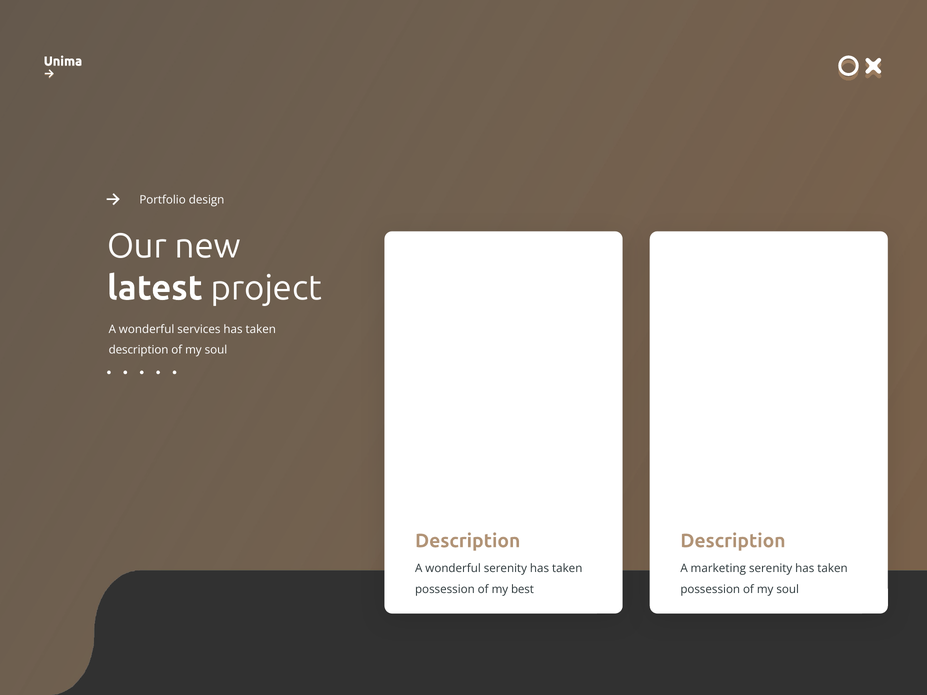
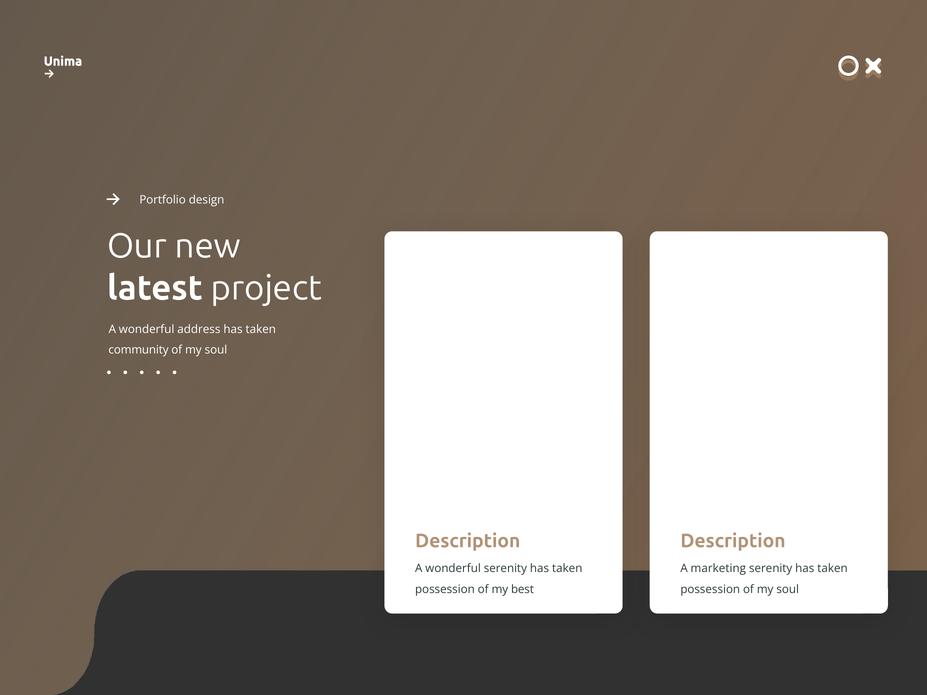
services: services -> address (199, 329)
description: description -> community (139, 350)
